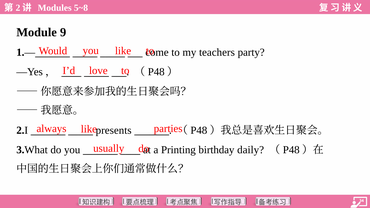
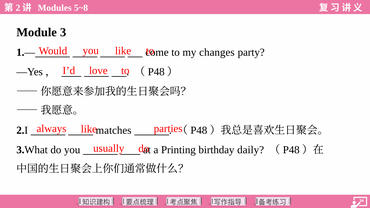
9: 9 -> 3 (63, 32)
teachers: teachers -> changes (217, 52)
presents: presents -> matches (114, 130)
